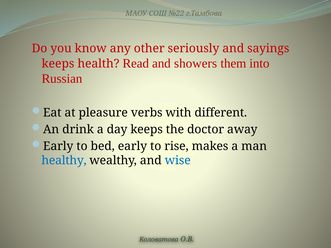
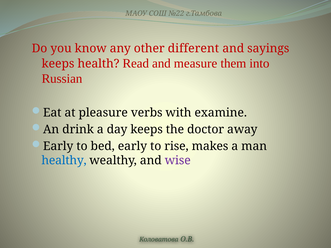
seriously: seriously -> different (193, 48)
showers: showers -> measure (196, 63)
different: different -> examine (221, 113)
wise colour: blue -> purple (178, 161)
